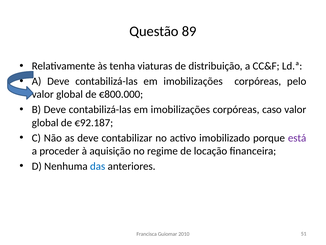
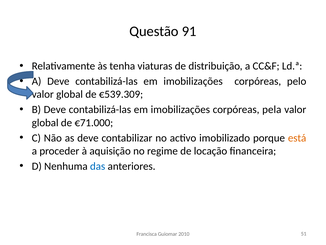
89: 89 -> 91 (189, 31)
€800.000: €800.000 -> €539.309 (121, 94)
caso: caso -> pela (272, 109)
€92.187: €92.187 -> €71.000 (94, 122)
está colour: purple -> orange (297, 138)
